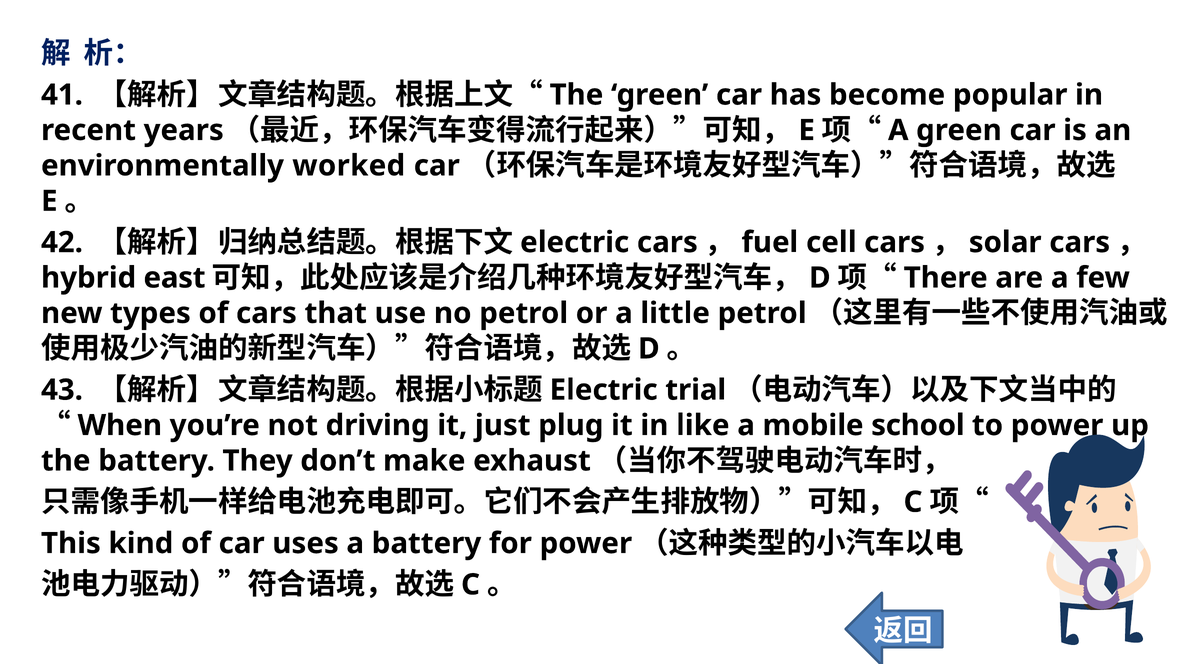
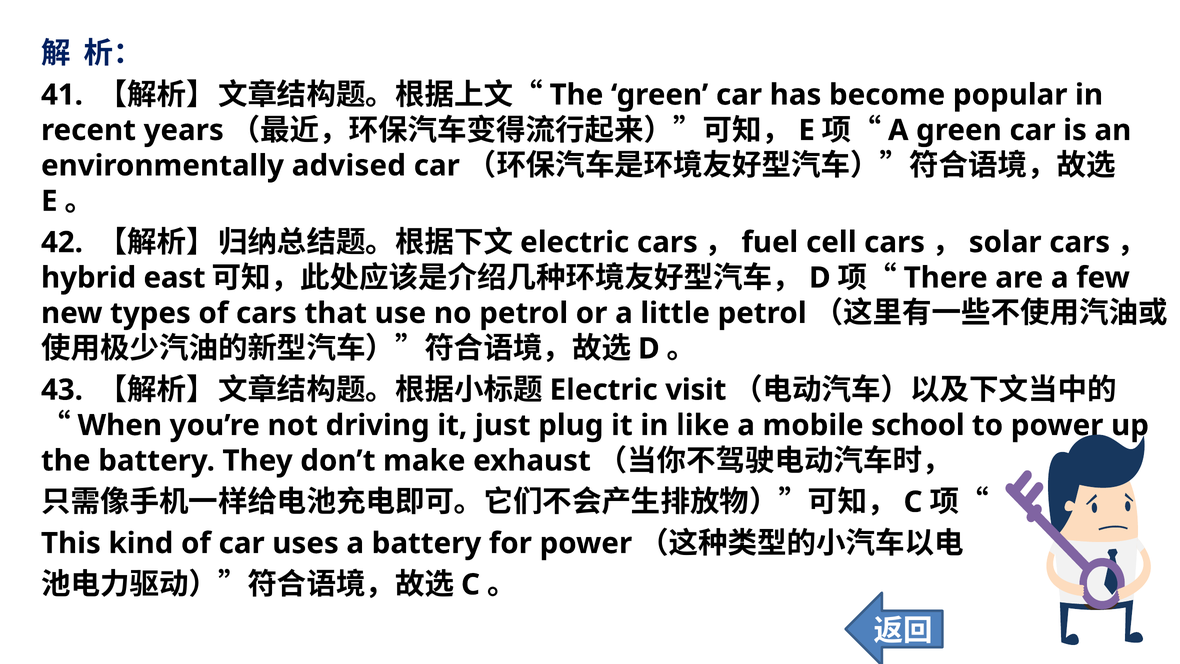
worked: worked -> advised (349, 166)
trial: trial -> visit (696, 390)
